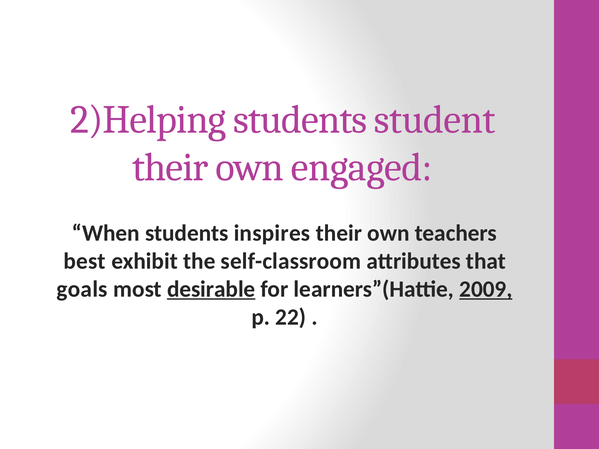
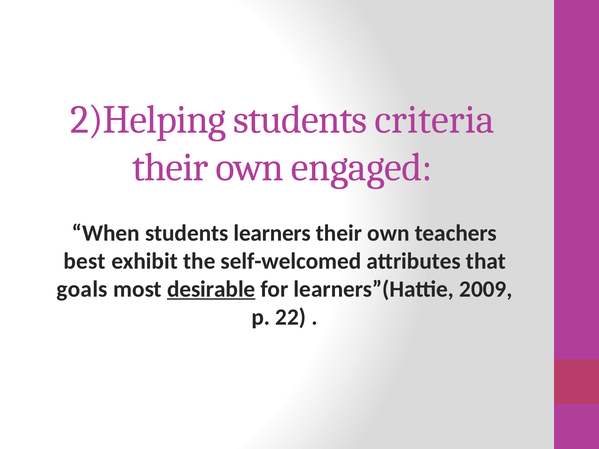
student: student -> criteria (434, 120)
inspires: inspires -> learners (272, 233)
self-classroom: self-classroom -> self-welcomed (291, 261)
2009 underline: present -> none (486, 289)
